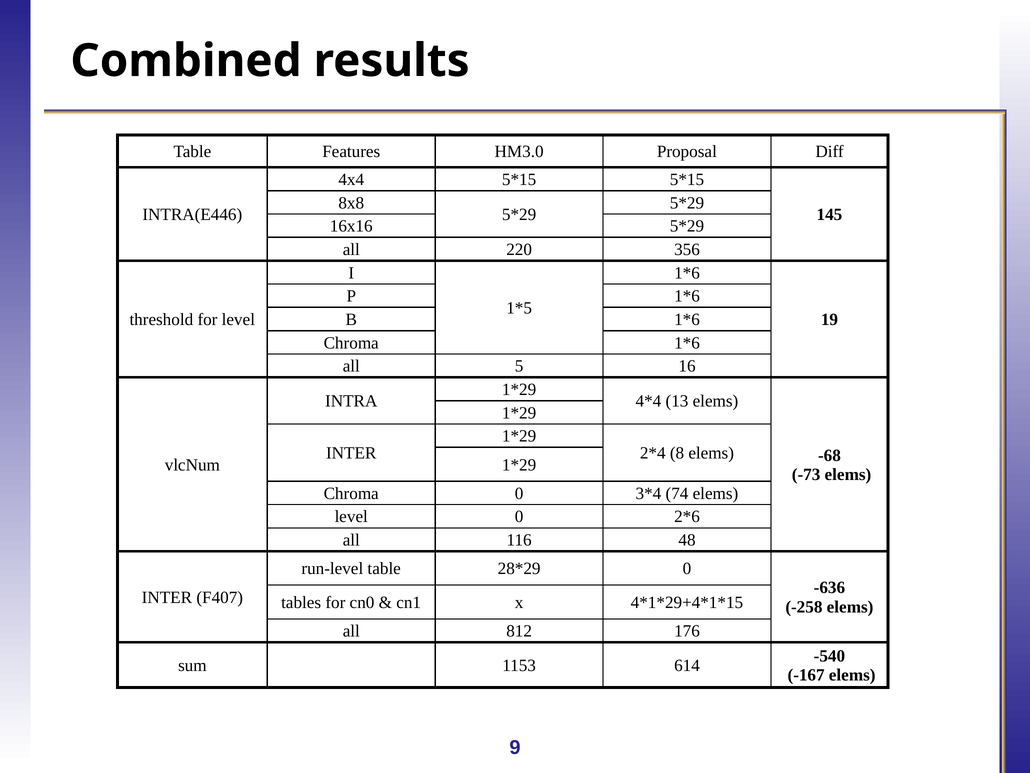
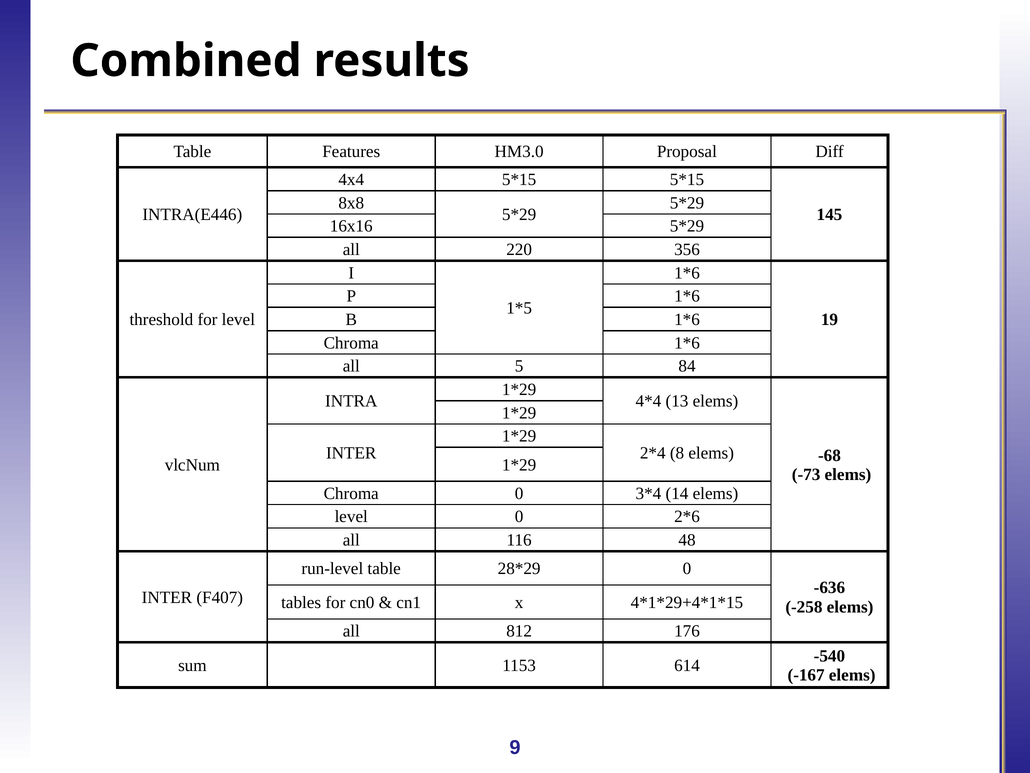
16: 16 -> 84 (687, 366)
74: 74 -> 14 (677, 493)
